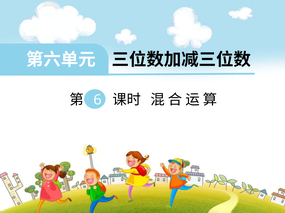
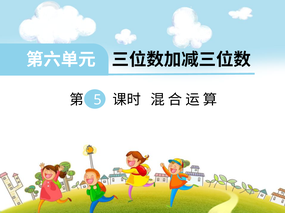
6: 6 -> 5 (98, 100)
